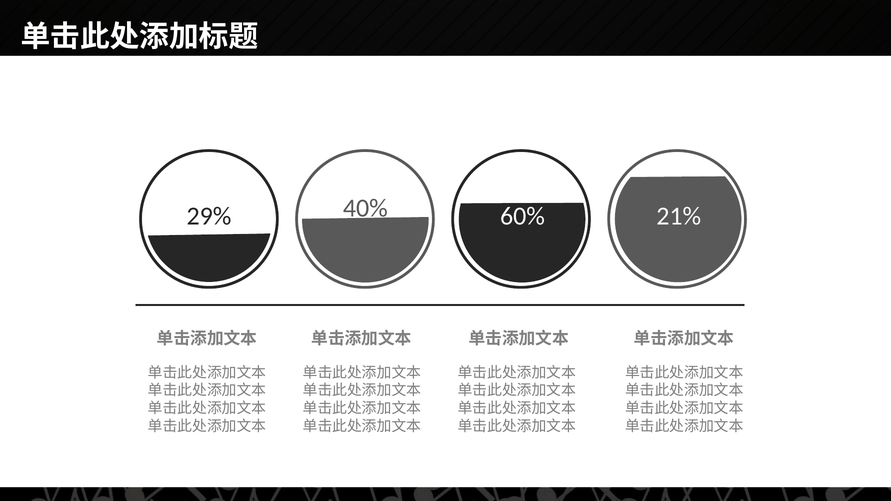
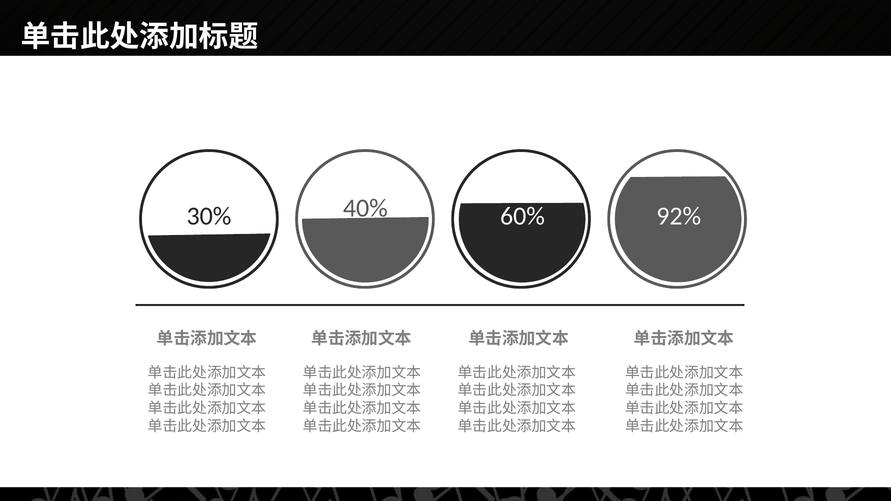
29%: 29% -> 30% (209, 216)
21%: 21% -> 92% (679, 216)
